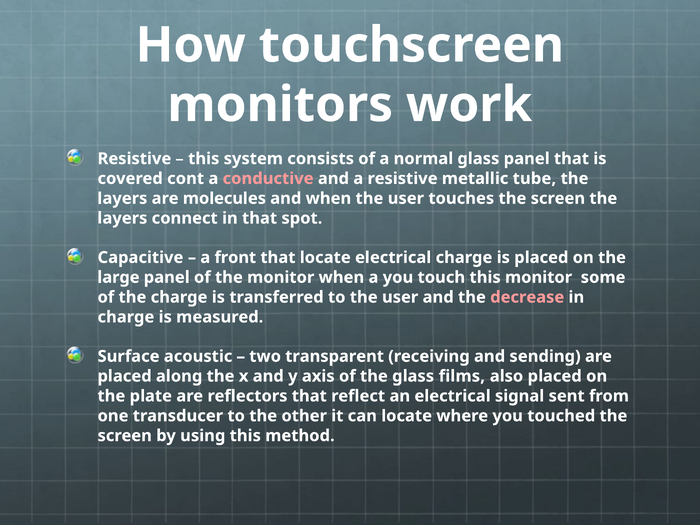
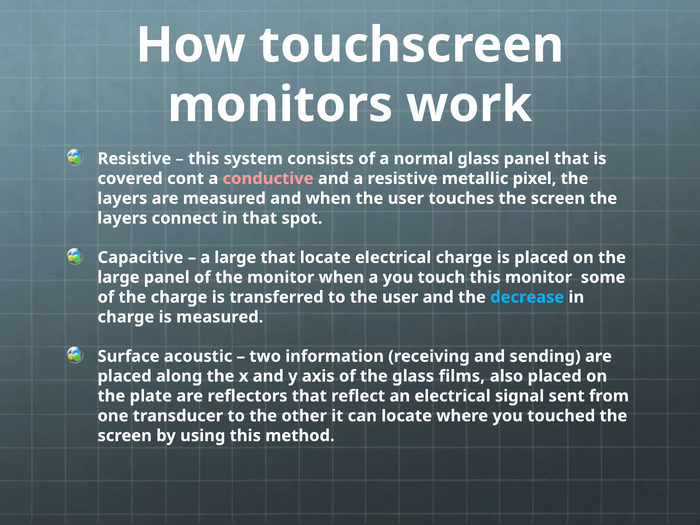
tube: tube -> pixel (535, 179)
are molecules: molecules -> measured (224, 198)
a front: front -> large (235, 258)
decrease colour: pink -> light blue (527, 297)
transparent: transparent -> information (335, 356)
